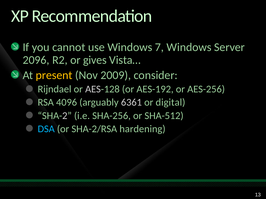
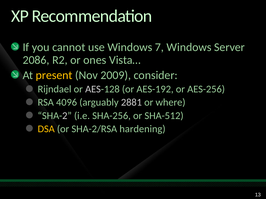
2096: 2096 -> 2086 (36, 60)
gives: gives -> ones (95, 60)
6361: 6361 -> 2881 (131, 103)
digital: digital -> where (171, 103)
DSA colour: light blue -> yellow (46, 129)
